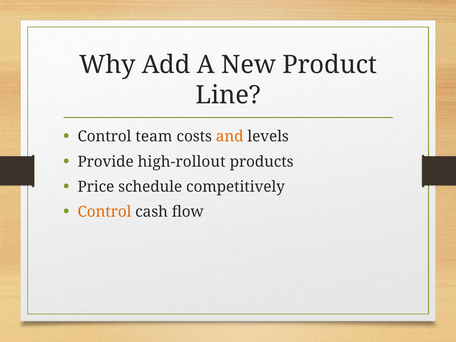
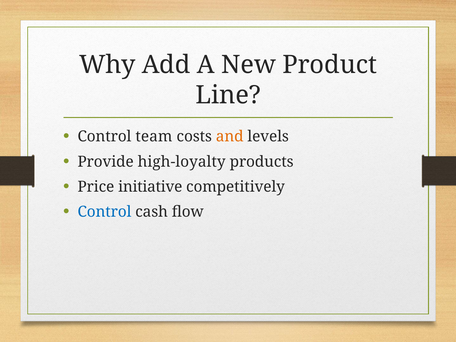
high-rollout: high-rollout -> high-loyalty (182, 162)
schedule: schedule -> initiative (150, 187)
Control colour: orange -> blue (104, 212)
